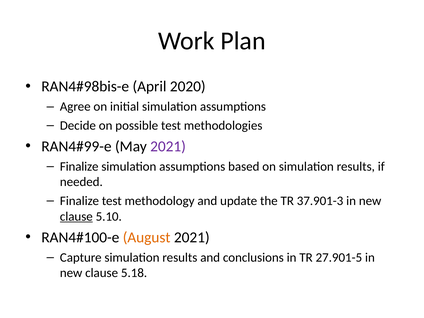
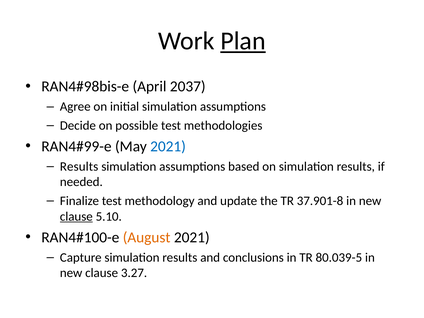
Plan underline: none -> present (243, 41)
2020: 2020 -> 2037 (188, 87)
2021 colour: purple -> blue (168, 146)
Finalize: Finalize -> Results (79, 166)
37.901-3: 37.901-3 -> 37.901-8 (320, 201)
27.901-5: 27.901-5 -> 80.039-5 (339, 257)
5.18: 5.18 -> 3.27 (134, 273)
